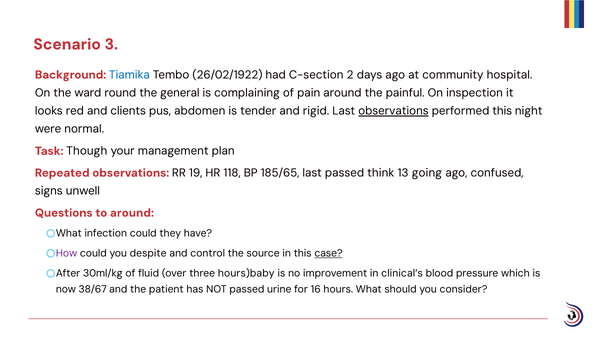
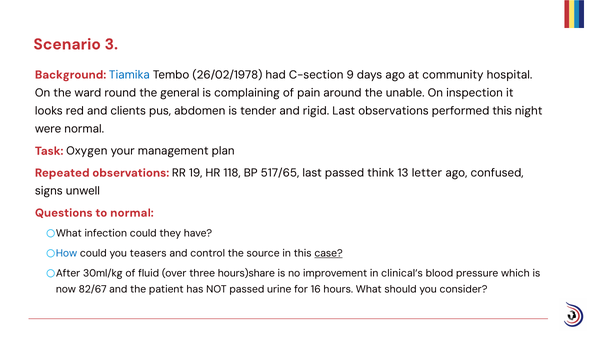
26/02/1922: 26/02/1922 -> 26/02/1978 (227, 75)
2: 2 -> 9 (350, 75)
painful: painful -> unable (405, 93)
observations underline: present -> none (393, 111)
Though: Though -> Oxygen (87, 151)
185/65: 185/65 -> 517/65 (280, 173)
going: going -> letter (427, 173)
to around: around -> normal (132, 213)
How colour: purple -> blue (67, 253)
despite: despite -> teasers (148, 253)
hours)baby: hours)baby -> hours)share (246, 273)
38/67: 38/67 -> 82/67 (93, 289)
